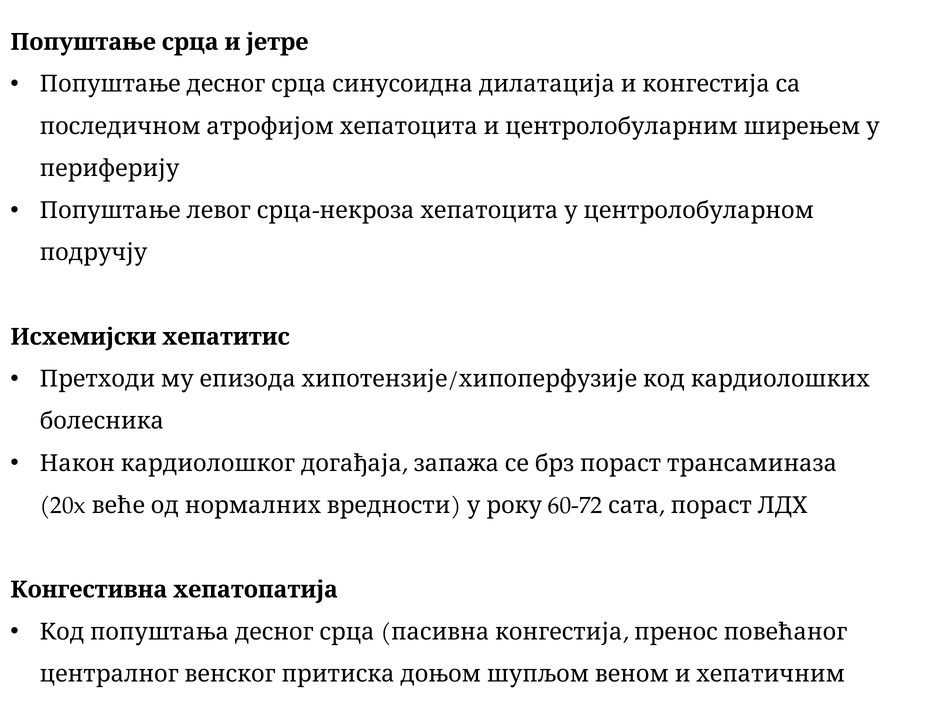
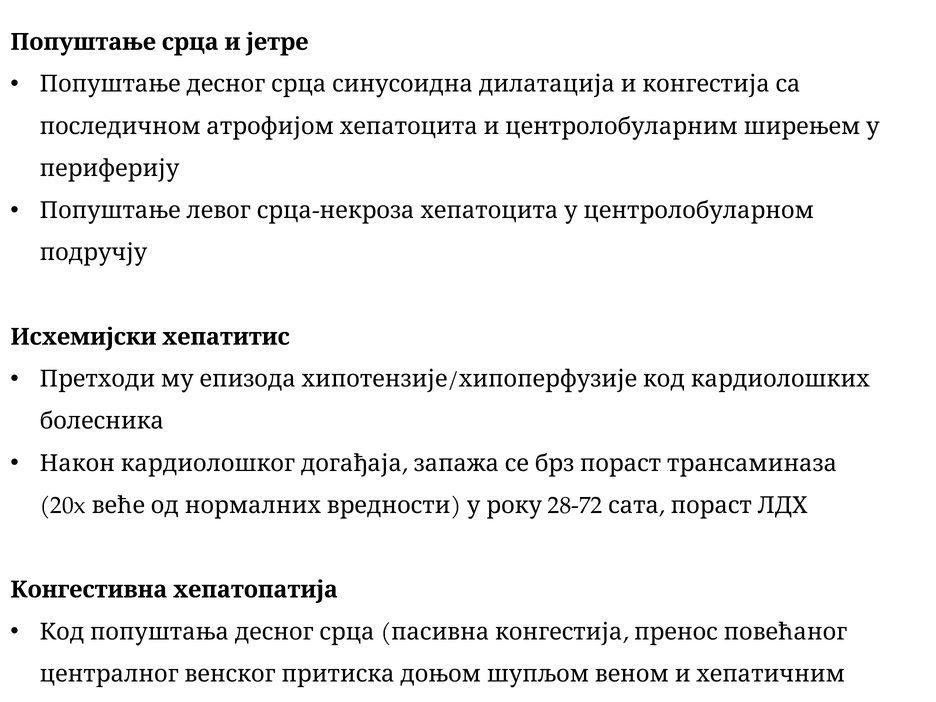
60-72: 60-72 -> 28-72 (575, 505)
